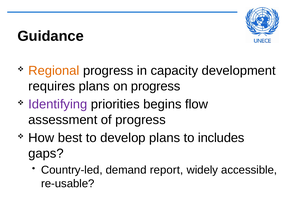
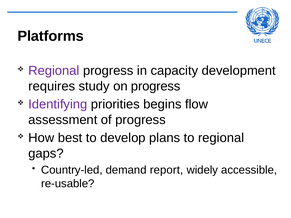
Guidance: Guidance -> Platforms (51, 36)
Regional colour: orange -> purple (54, 71)
requires plans: plans -> study (94, 86)
to includes: includes -> regional (221, 138)
